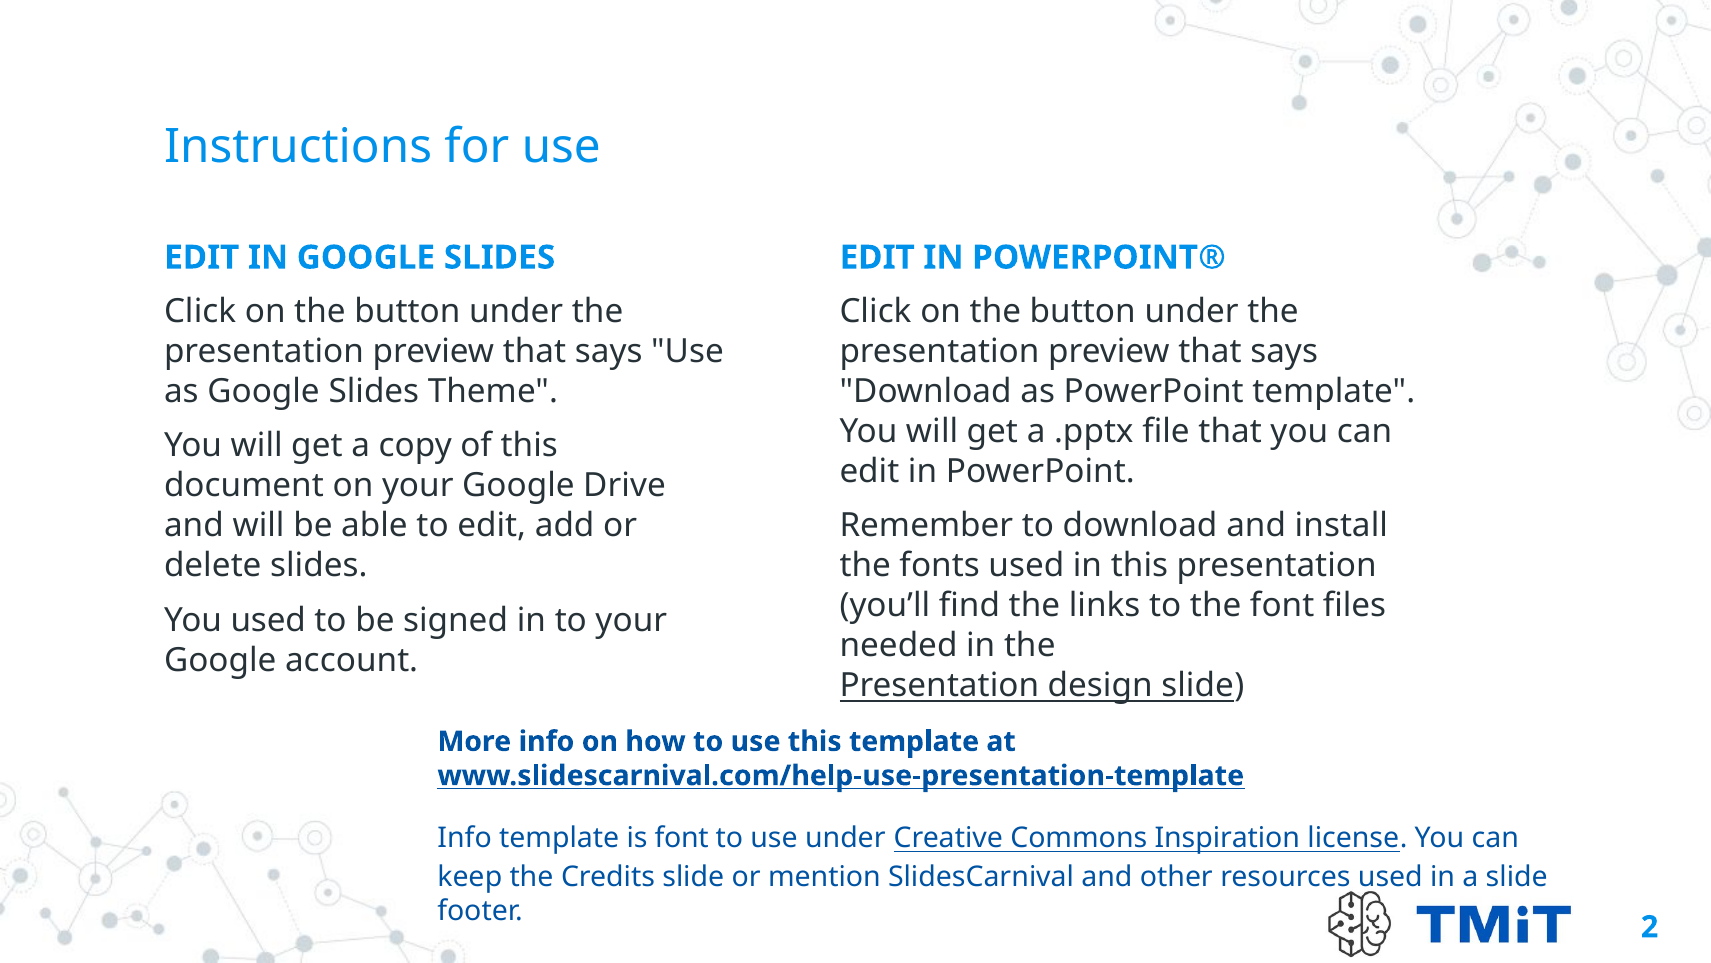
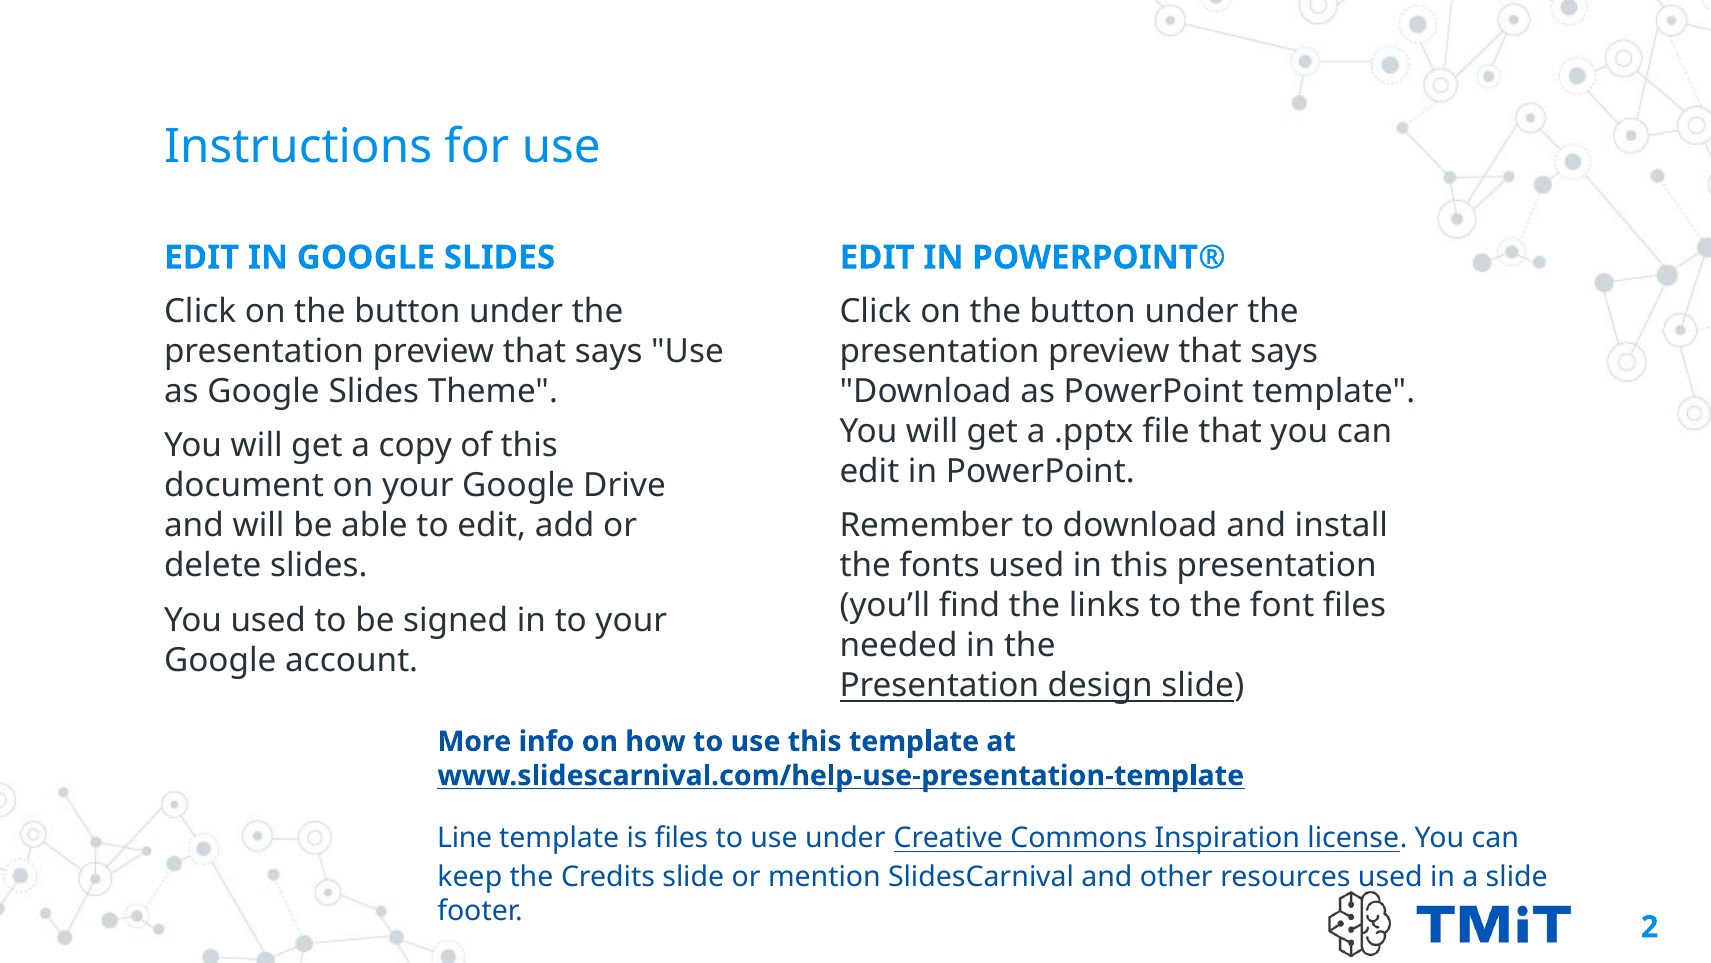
Info: Info -> Line (465, 838)
is font: font -> files (682, 838)
